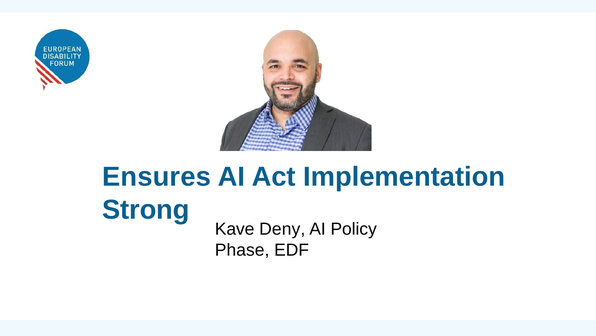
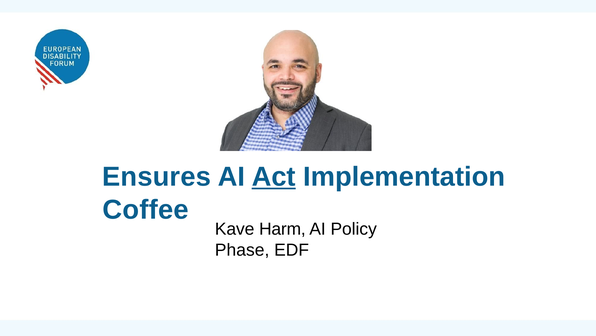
Act underline: none -> present (274, 176)
Strong: Strong -> Coffee (146, 209)
Deny: Deny -> Harm (282, 229)
